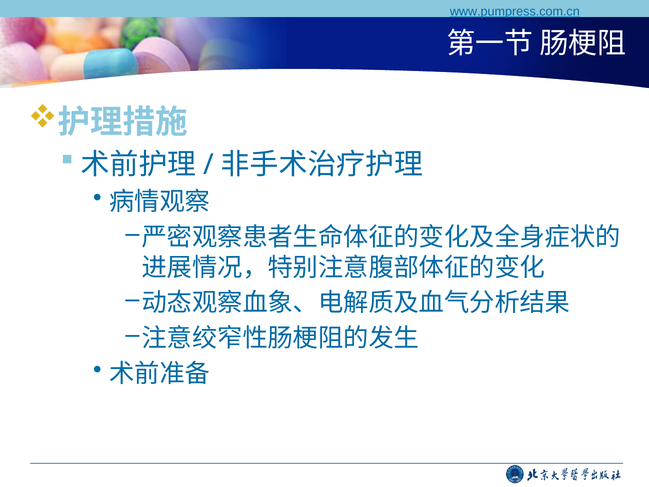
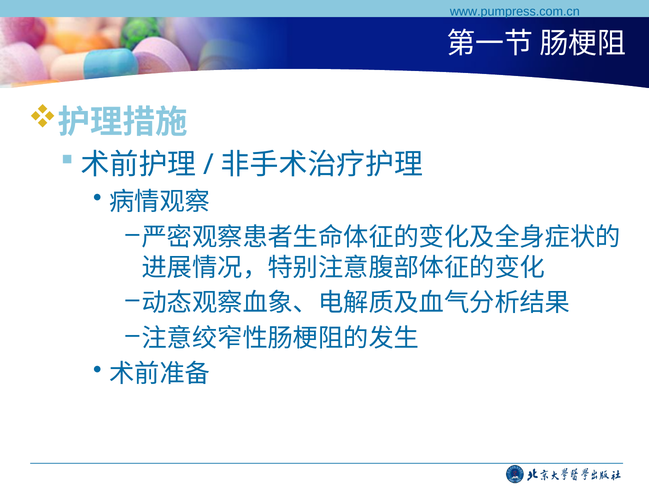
www.pumpress.com.cn underline: present -> none (515, 12)
